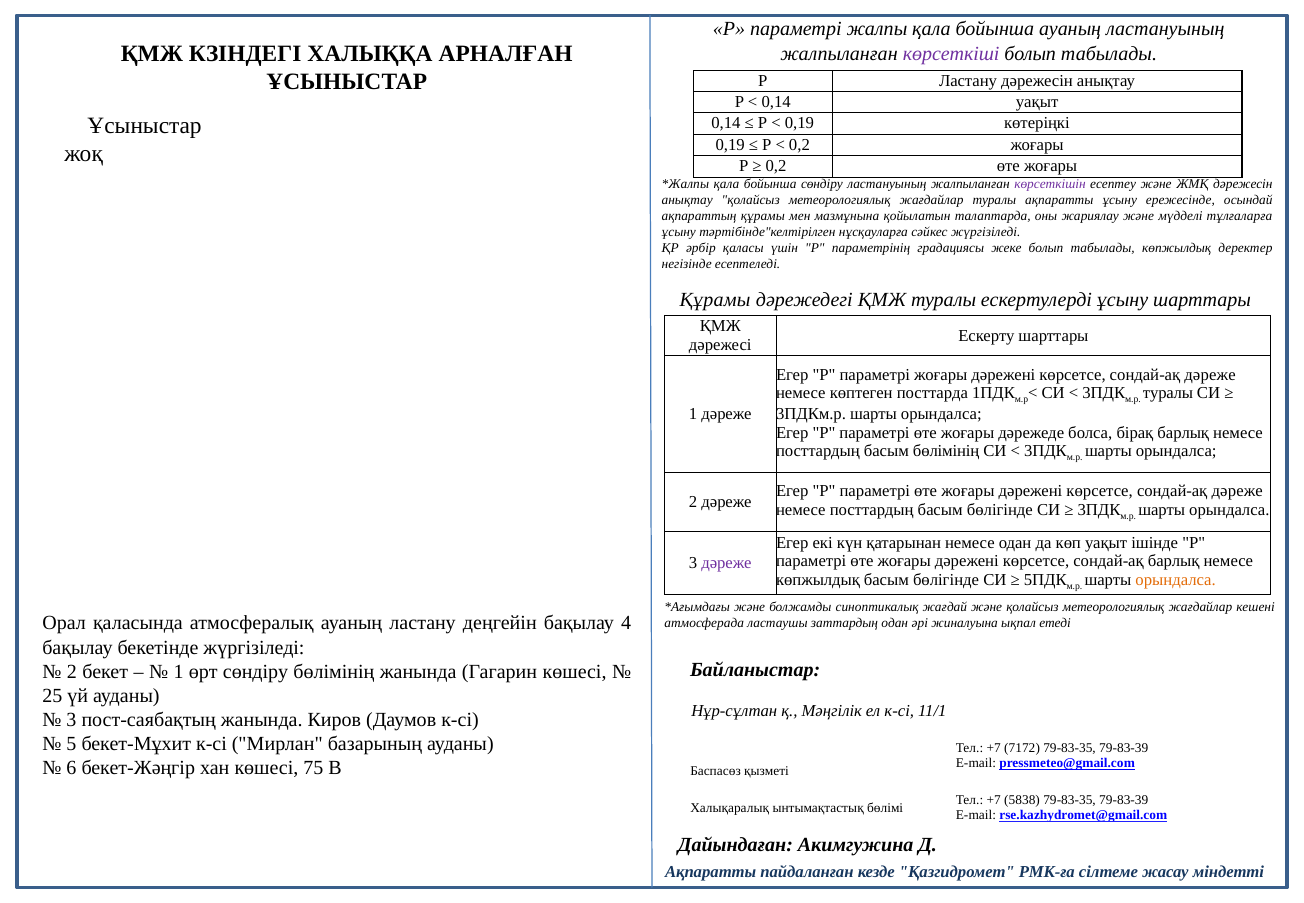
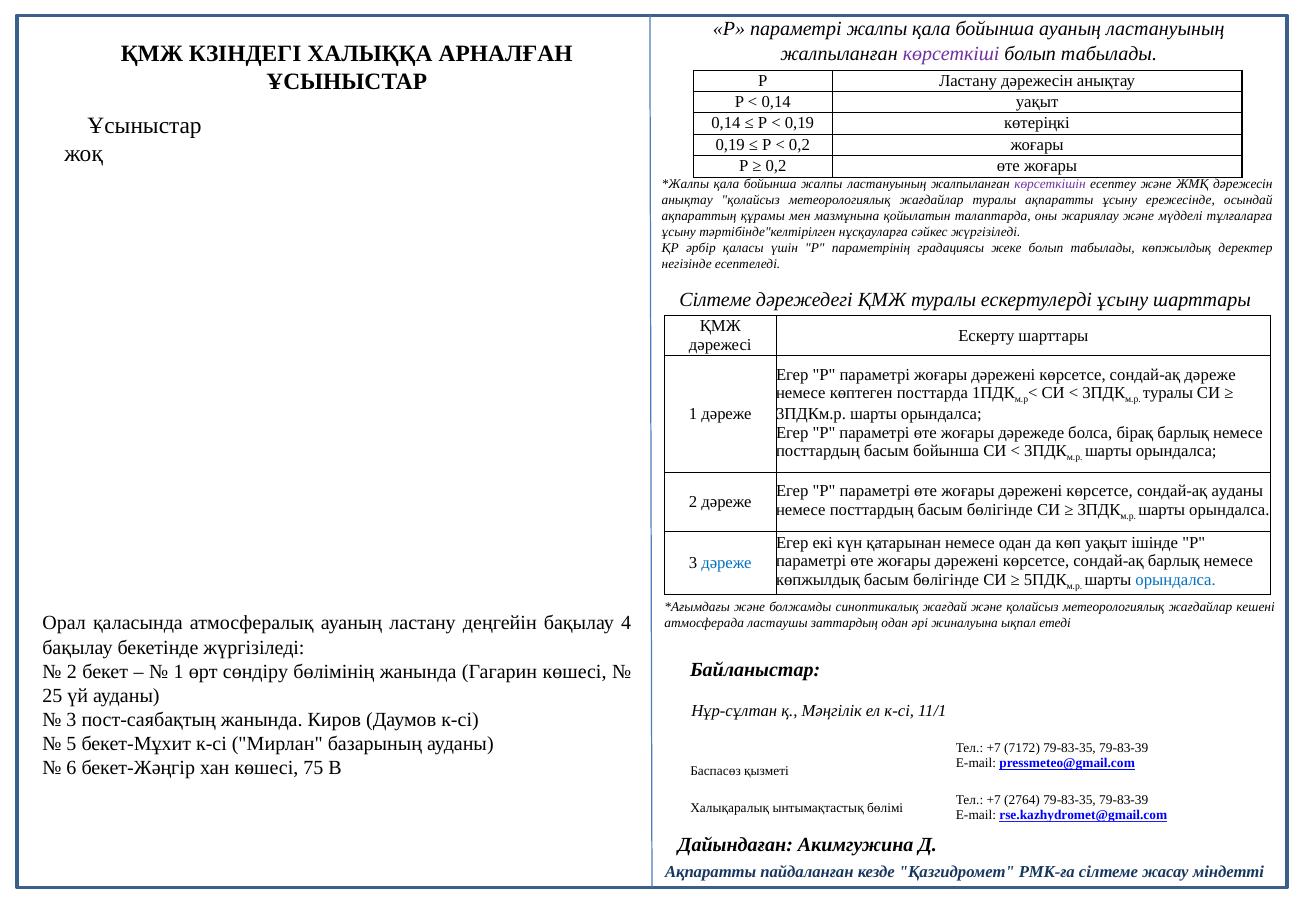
бойынша сөндіру: сөндіру -> жалпы (822, 184)
Құрамы: Құрамы -> Сілтеме (715, 300)
басым бөлімінің: бөлімінің -> бойынша (946, 451)
дәреже: дәреже -> ауданы (1237, 491)
дәреже colour: purple -> blue (727, 562)
орындалса colour: orange -> blue (1176, 580)
5838: 5838 -> 2764 (1022, 800)
